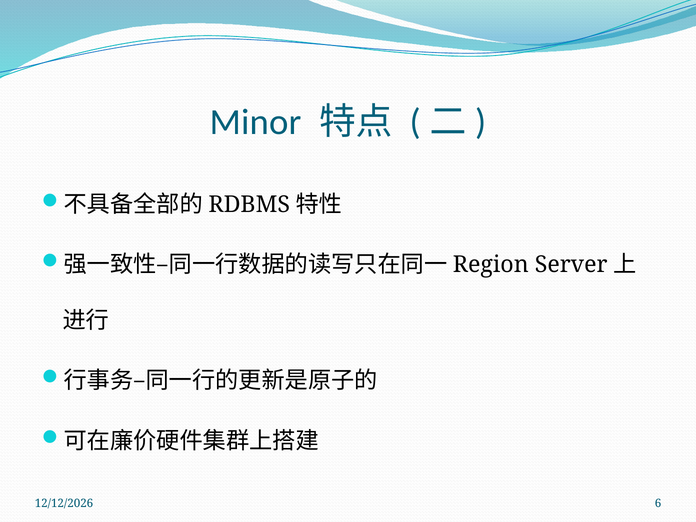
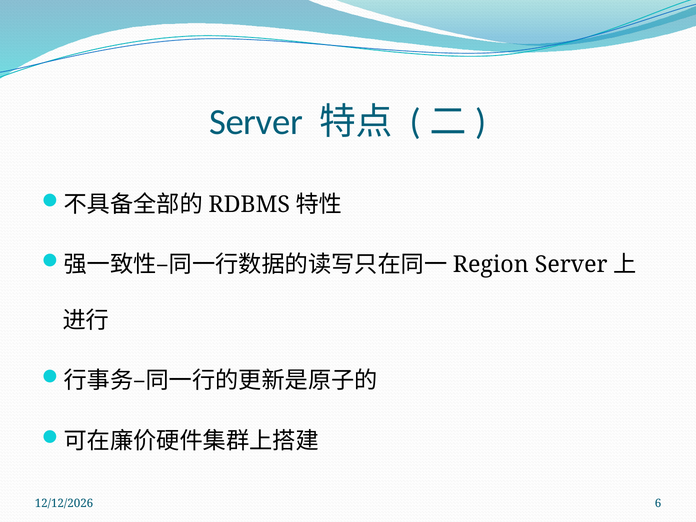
Minor: Minor -> Server (256, 122)
